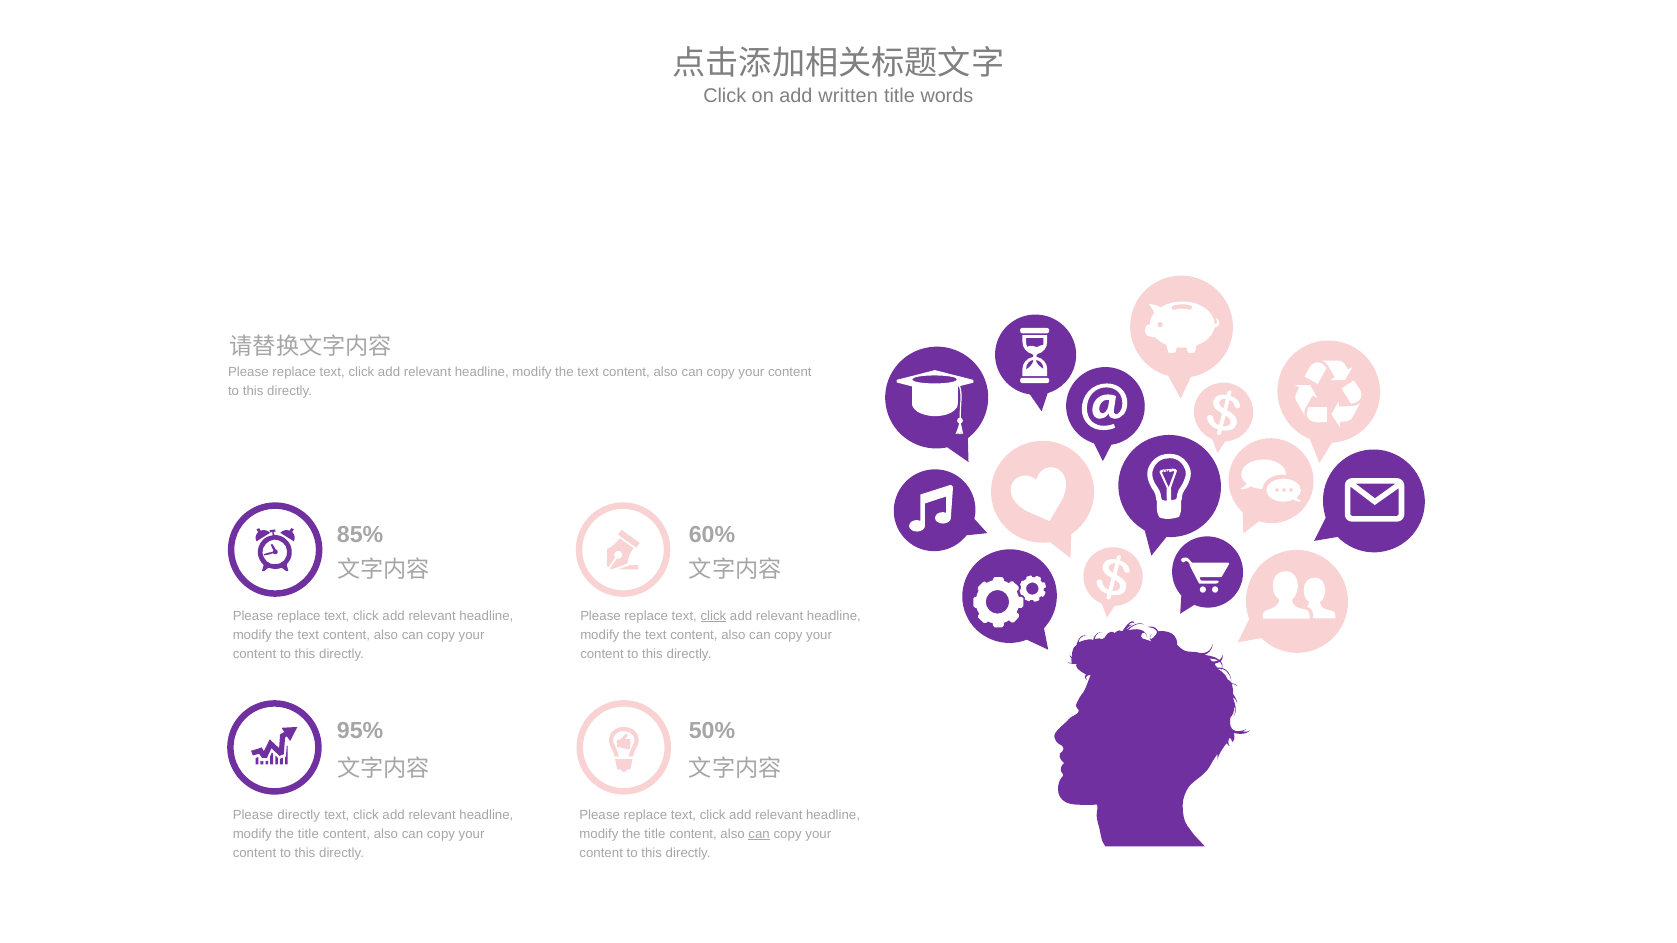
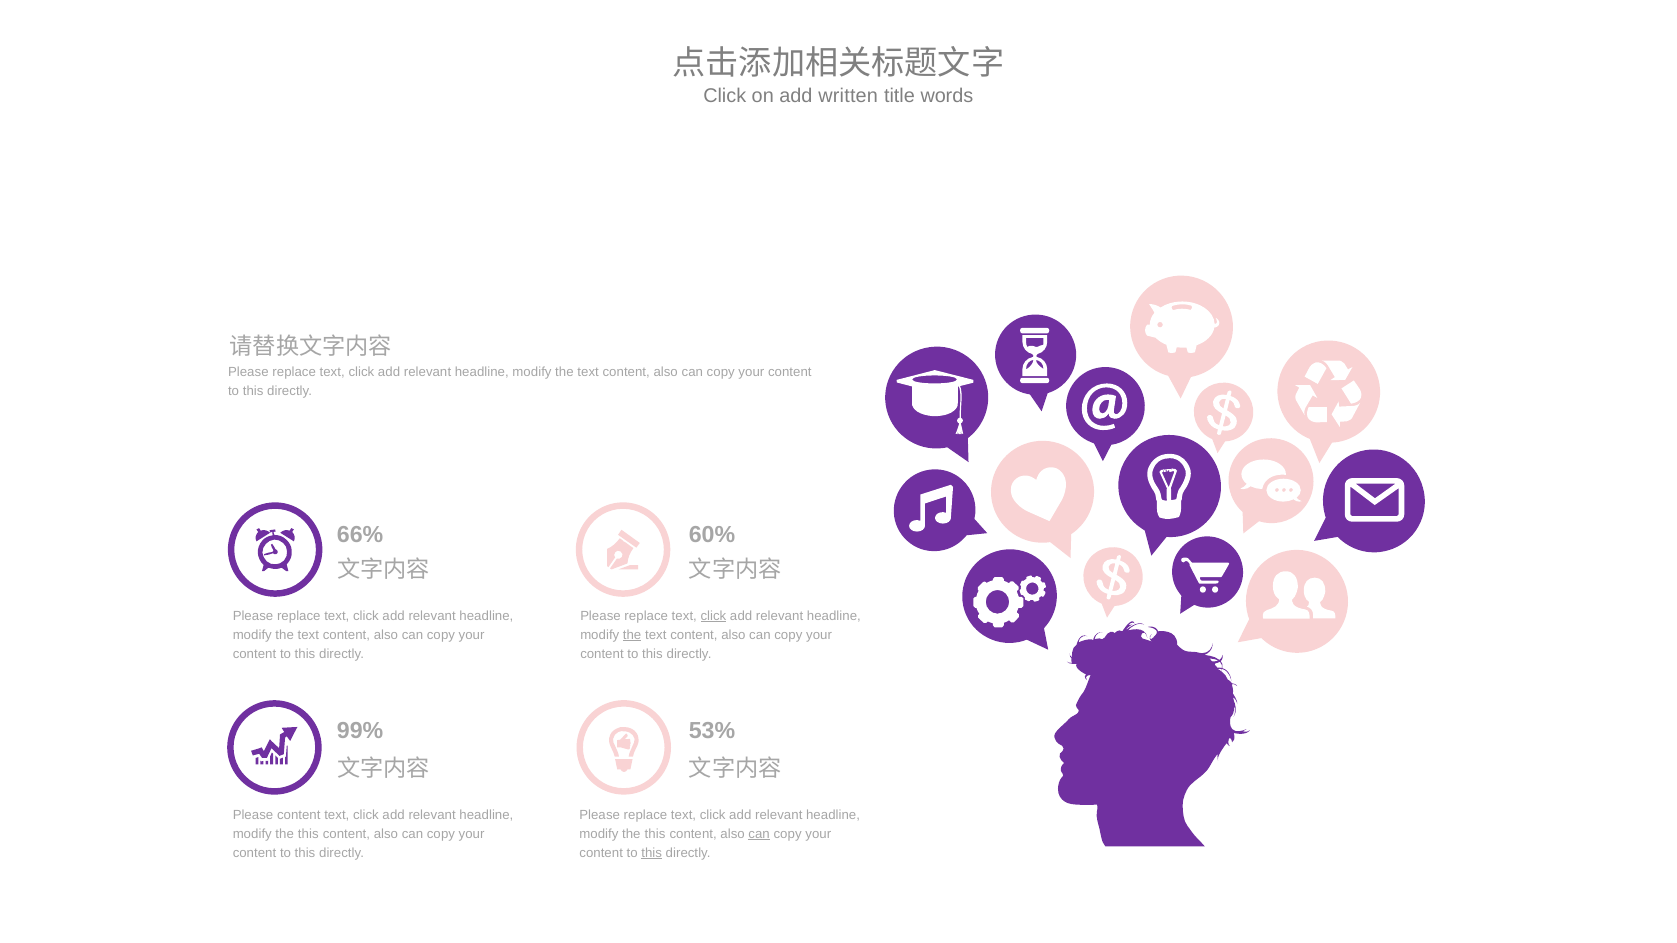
85%: 85% -> 66% (360, 535)
the underline: none -> present (632, 635)
95%: 95% -> 99% (360, 731)
50%: 50% -> 53% (712, 731)
Please directly: directly -> content (299, 815)
title: title -> this (308, 834)
title: title -> this (655, 834)
this underline: none -> present (652, 853)
